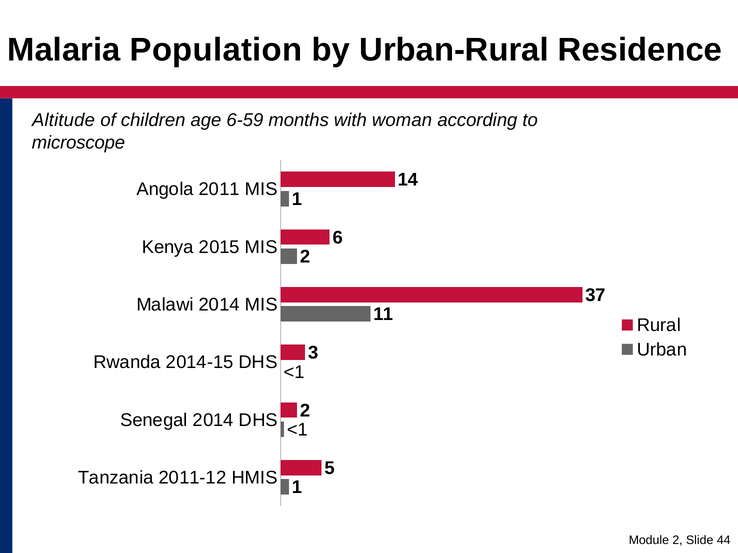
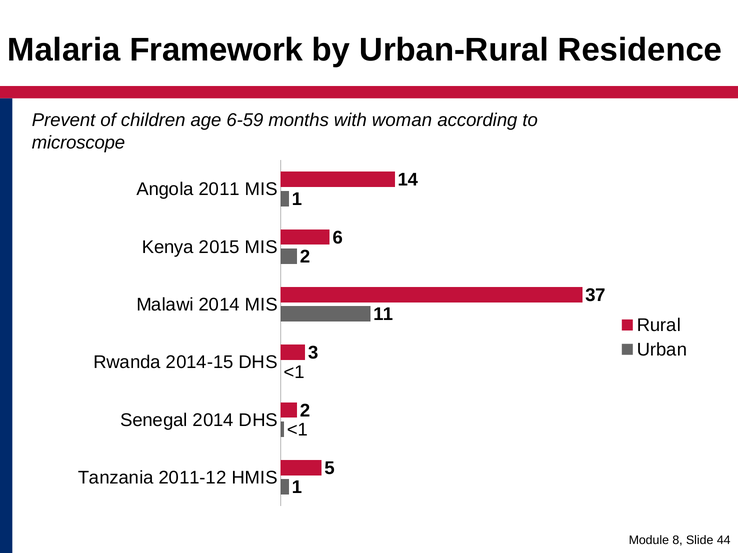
Population: Population -> Framework (216, 50)
Altitude: Altitude -> Prevent (64, 121)
Module 2: 2 -> 8 (678, 541)
